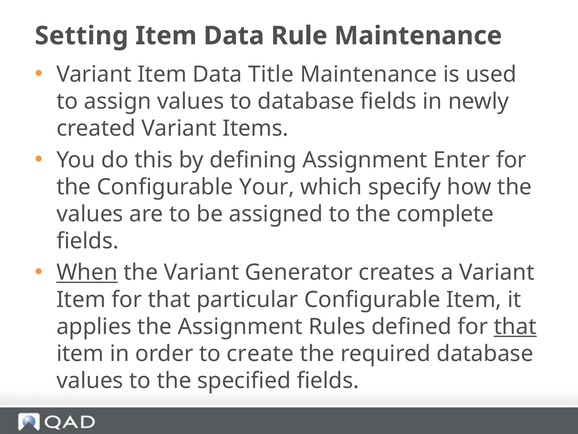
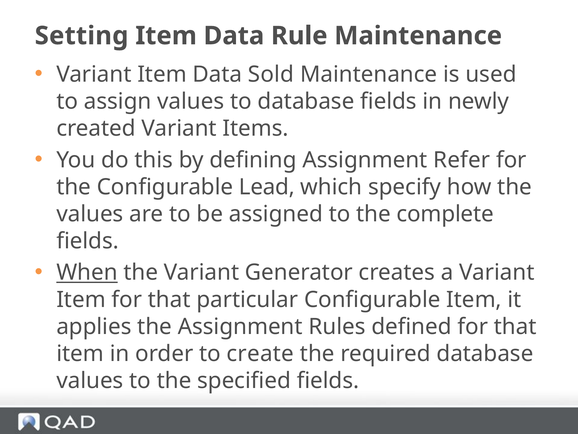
Title: Title -> Sold (271, 74)
Enter: Enter -> Refer (462, 160)
Your: Your -> Lead (267, 187)
that underline: present -> none (515, 326)
